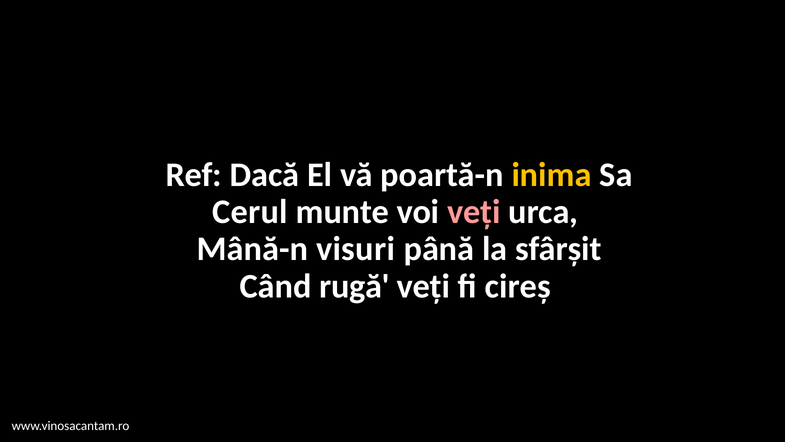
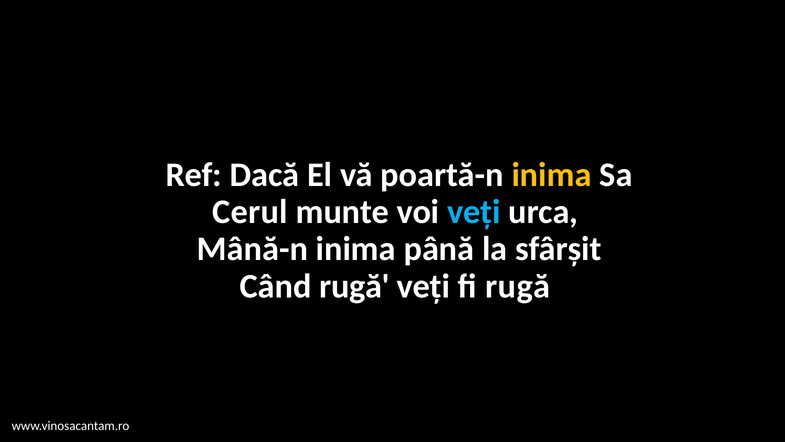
veţi colour: pink -> light blue (474, 212)
Mână-n visuri: visuri -> inima (356, 249)
fi cireș: cireș -> rugă (518, 286)
